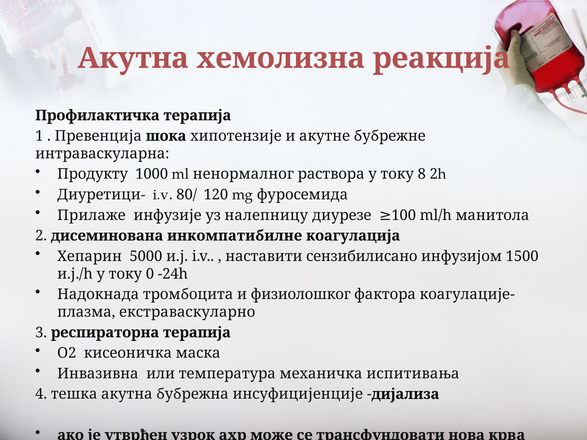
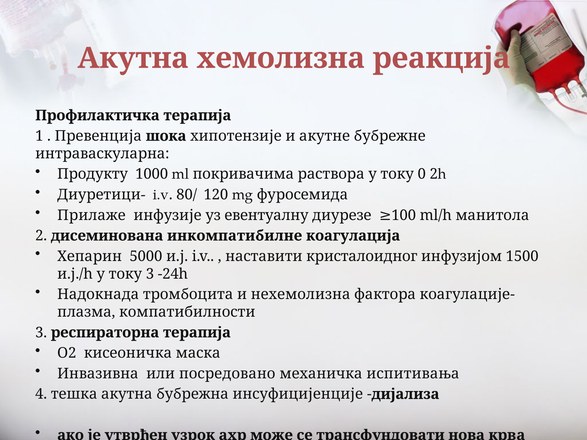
ненормалног: ненормалног -> покривачима (243, 174)
8: 8 -> 0 (422, 174)
налепницу: налепницу -> евентуалну (266, 215)
сензибилисано: сензибилисано -> кристалоидног (362, 256)
току 0: 0 -> 3 (150, 274)
физиолошког: физиолошког -> нехемолизна (301, 295)
екстраваскуларно: екстраваскуларно -> компатибилности (187, 312)
температура: температура -> посредовано (227, 374)
